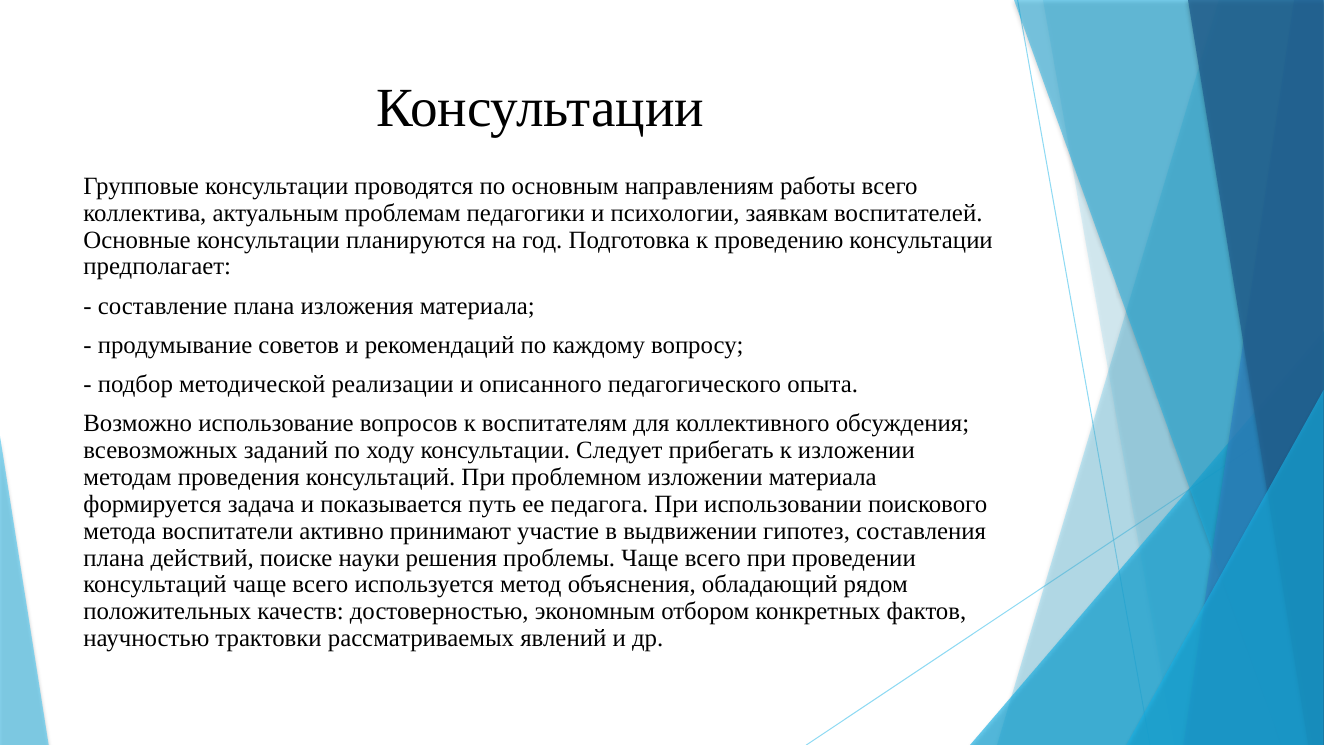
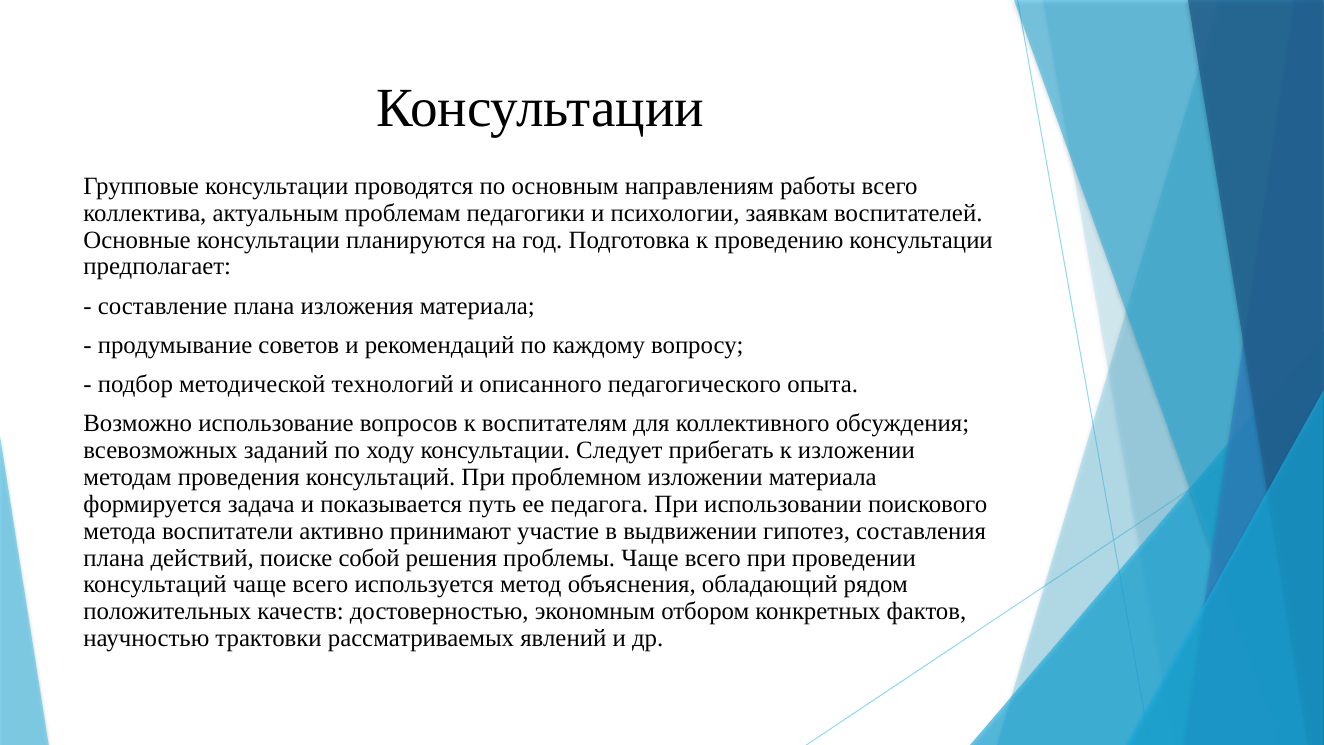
реализации: реализации -> технологий (393, 384)
науки: науки -> собой (369, 558)
